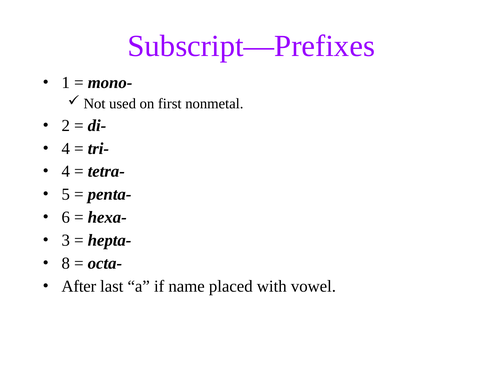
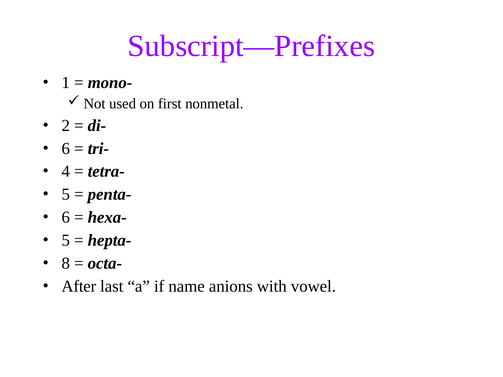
4: 4 -> 6 (66, 149)
3: 3 -> 5 (66, 240)
placed: placed -> anions (231, 286)
